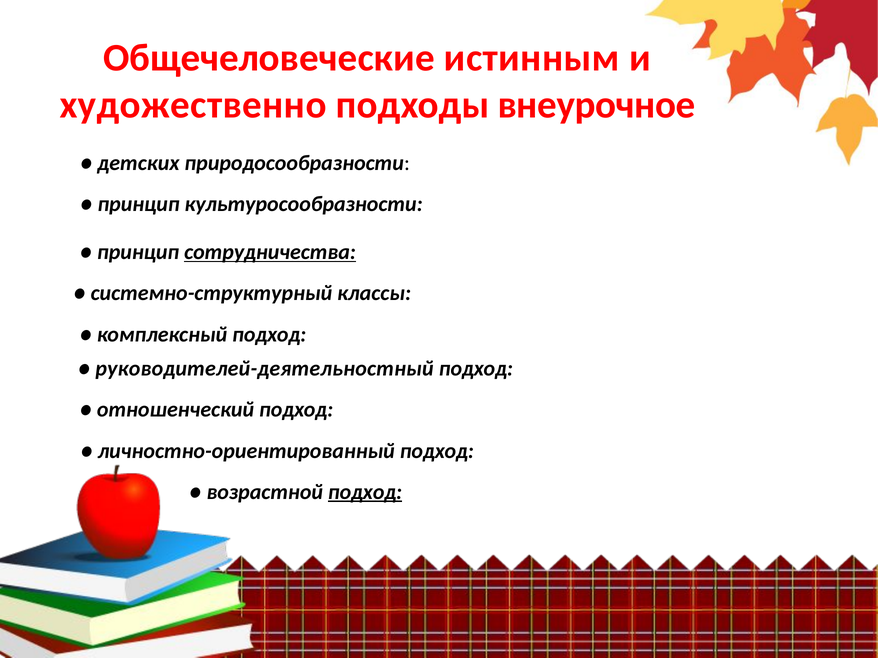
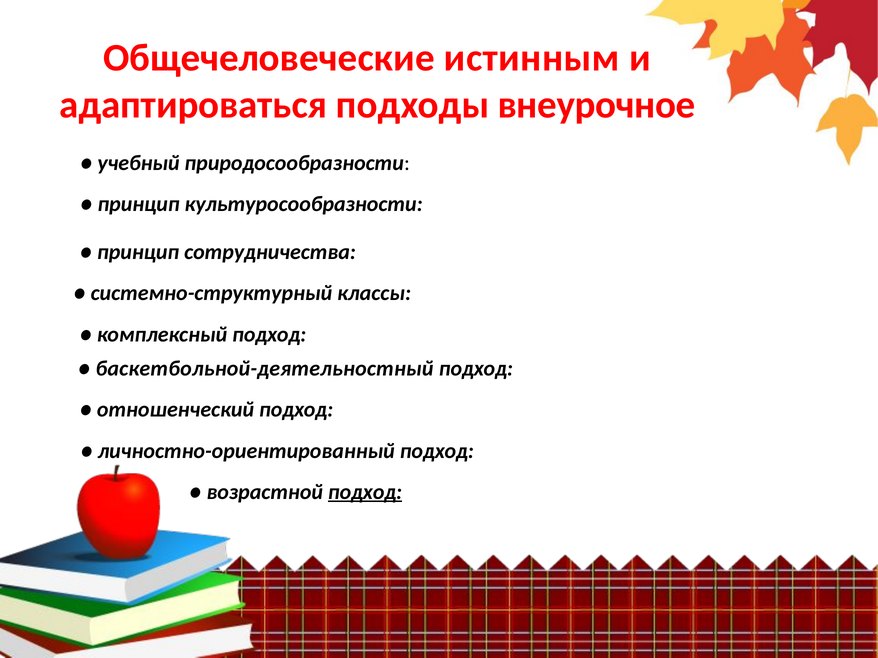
художественно: художественно -> адаптироваться (193, 105)
детских: детских -> учебный (139, 163)
сотрудничества underline: present -> none (270, 252)
руководителей-деятельностный: руководителей-деятельностный -> баскетбольной-деятельностный (264, 369)
